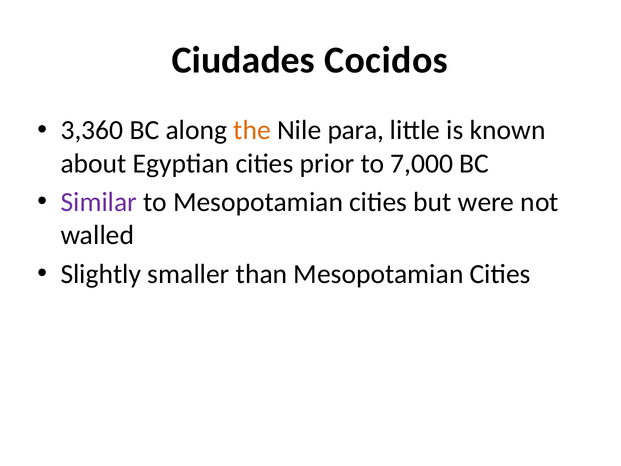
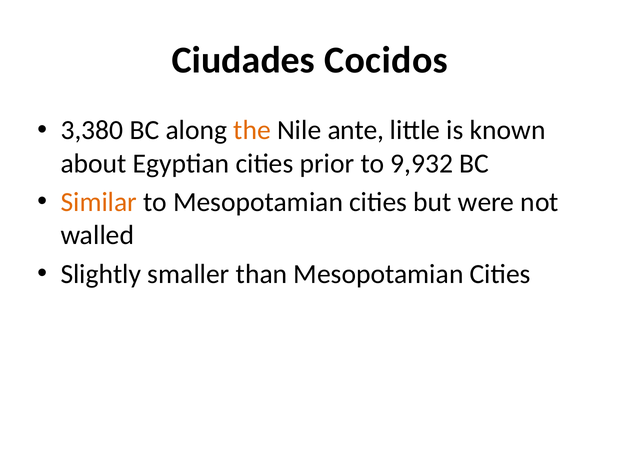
3,360: 3,360 -> 3,380 (92, 130)
para: para -> ante (356, 130)
7,000: 7,000 -> 9,932 (422, 163)
Similar colour: purple -> orange (99, 202)
